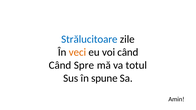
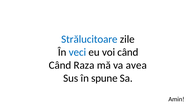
veci colour: orange -> blue (77, 52)
Spre: Spre -> Raza (84, 65)
totul: totul -> avea (136, 65)
